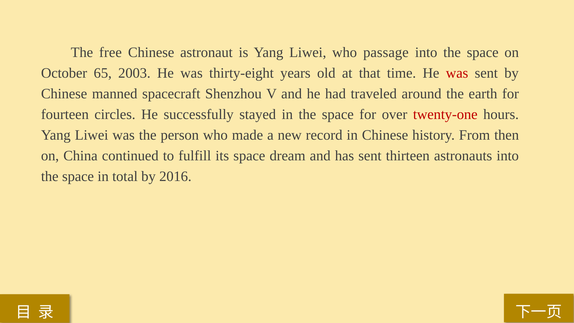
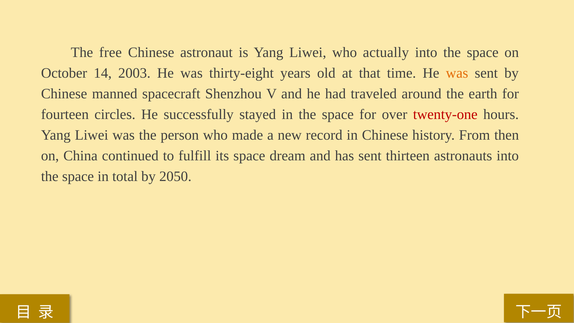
passage: passage -> actually (386, 53)
65: 65 -> 14 (103, 73)
was colour: red -> orange (457, 73)
2016: 2016 -> 2050 (175, 176)
